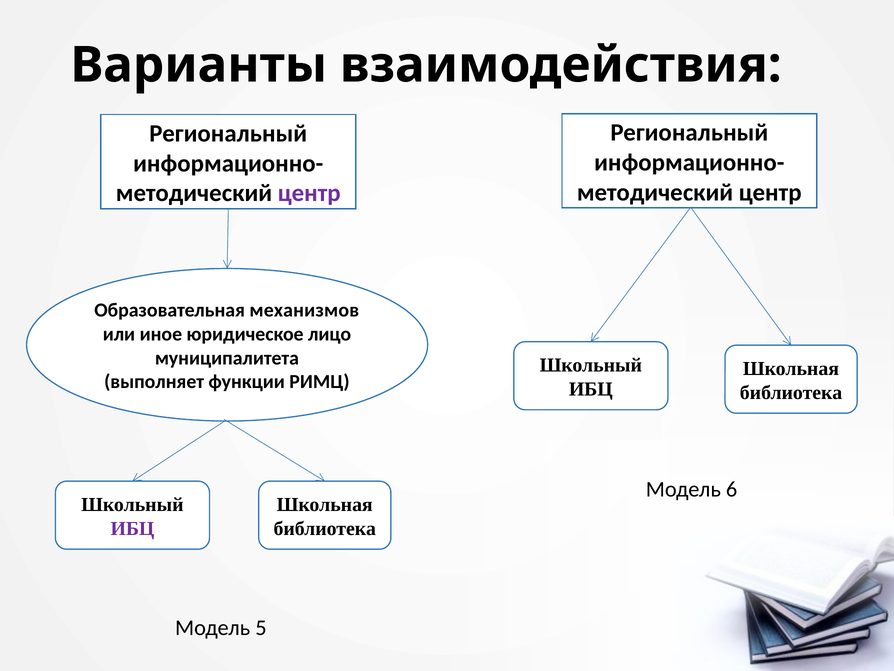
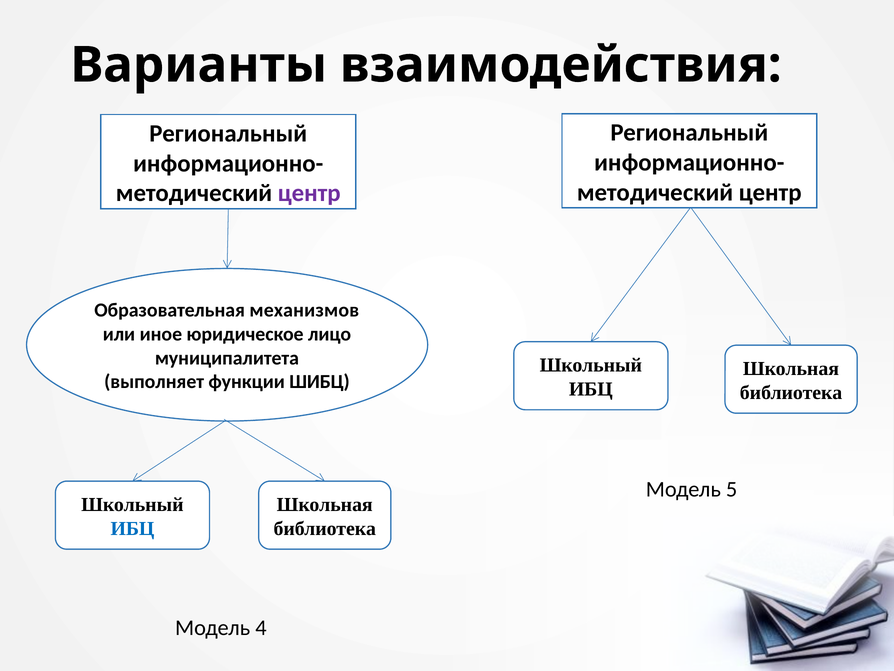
РИМЦ: РИМЦ -> ШИБЦ (320, 382)
6: 6 -> 5 (732, 489)
ИБЦ colour: purple -> blue (132, 528)
5: 5 -> 4 (261, 628)
